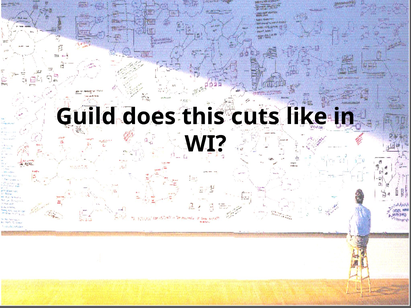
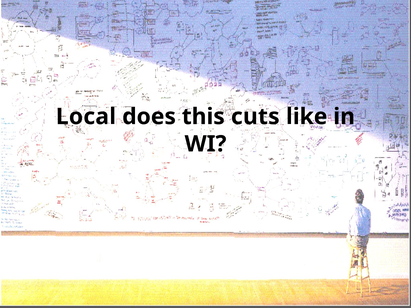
Guild: Guild -> Local (86, 117)
